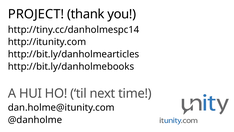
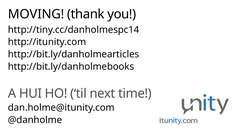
PROJECT: PROJECT -> MOVING (36, 14)
